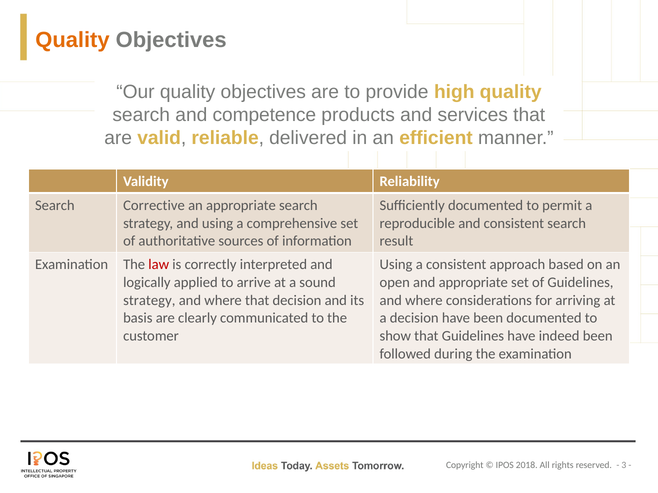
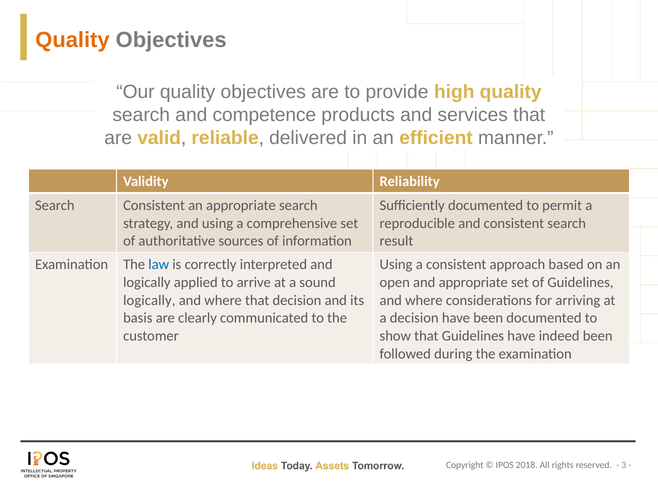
Search Corrective: Corrective -> Consistent (154, 206)
law colour: red -> blue (159, 265)
strategy: strategy -> logically (149, 301)
